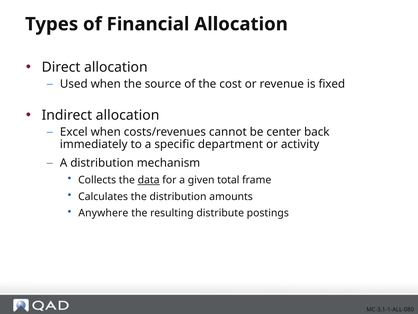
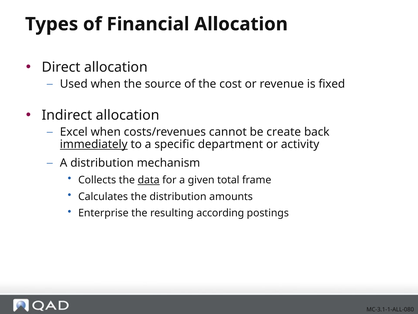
center: center -> create (284, 132)
immediately underline: none -> present (94, 144)
Anywhere: Anywhere -> Enterprise (103, 213)
distribute: distribute -> according (220, 213)
